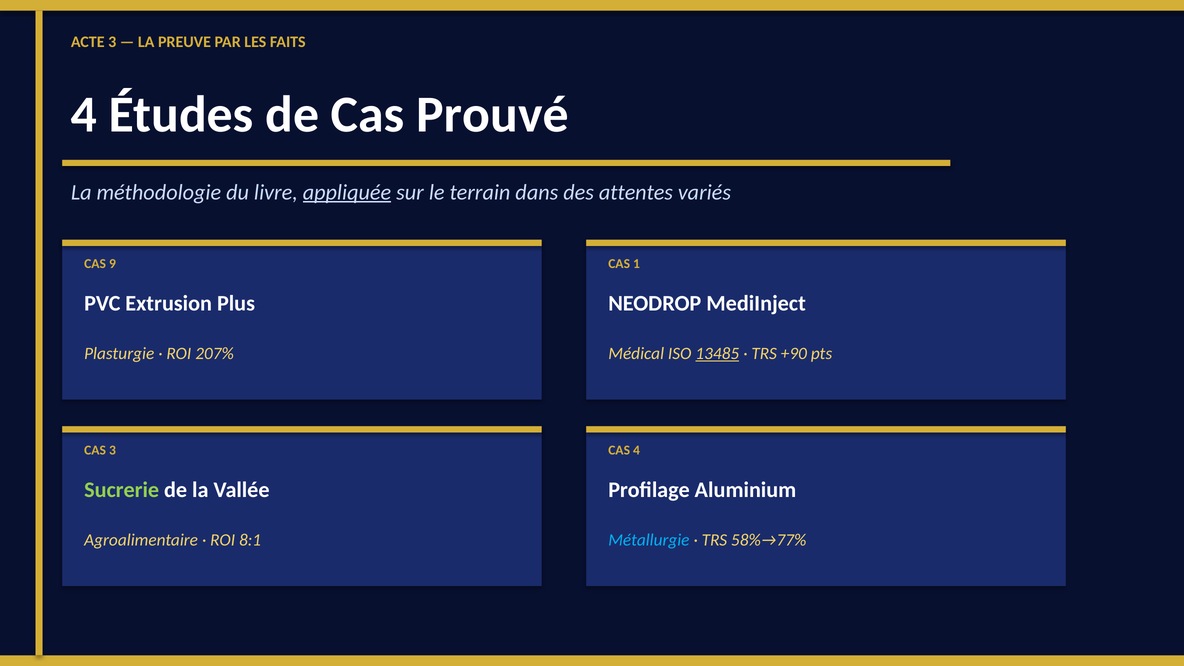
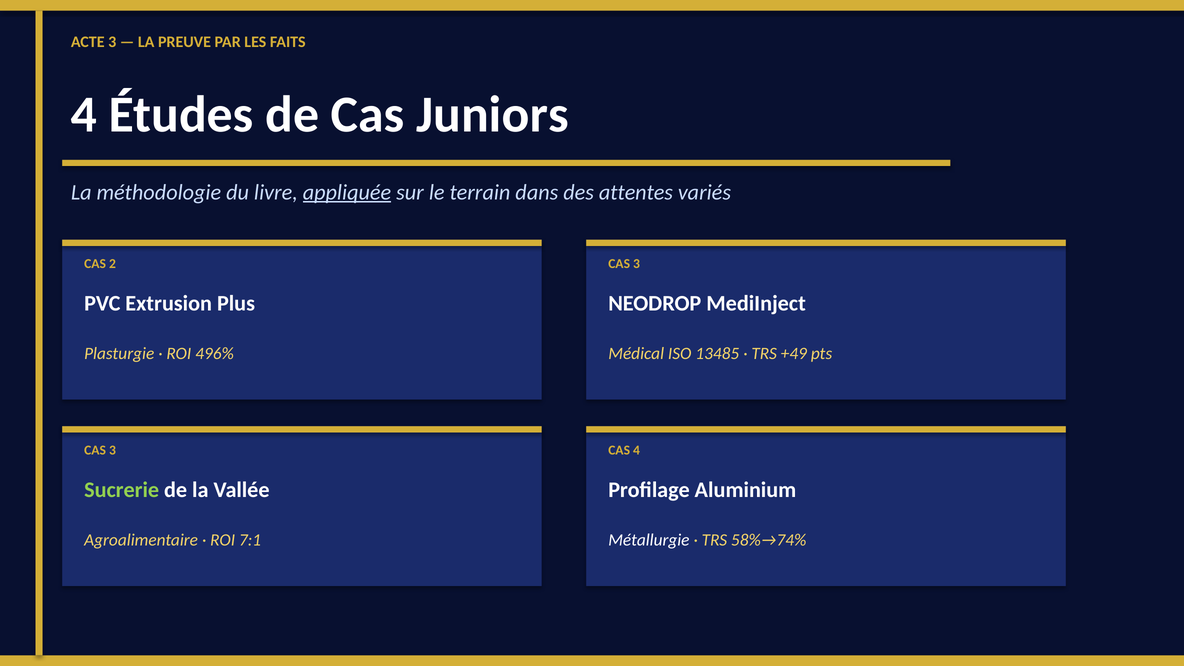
Prouvé: Prouvé -> Juniors (492, 115)
9: 9 -> 2 (112, 264)
1: 1 -> 3 (637, 264)
207%: 207% -> 496% (215, 353)
13485 underline: present -> none (717, 353)
+90: +90 -> +49 (794, 353)
8:1: 8:1 -> 7:1 (250, 540)
Métallurgie colour: light blue -> white (649, 540)
58%→77%: 58%→77% -> 58%→74% (769, 540)
